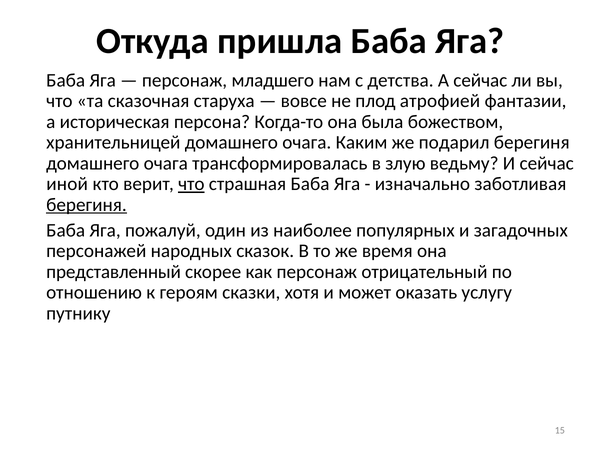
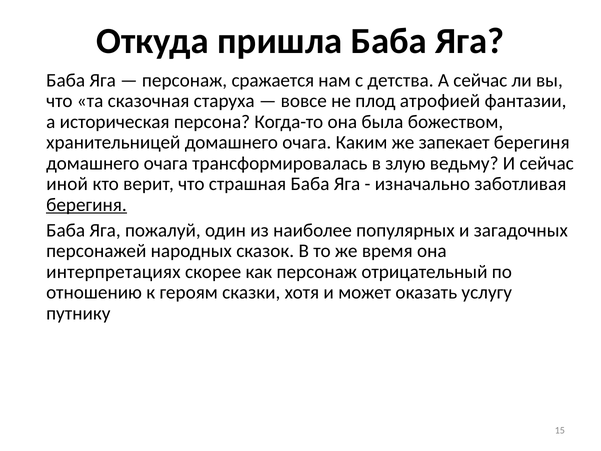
младшего: младшего -> сражается (273, 80)
подарил: подарил -> запекает (454, 142)
что underline: present -> none (191, 184)
представленный: представленный -> интерпретациях (113, 272)
